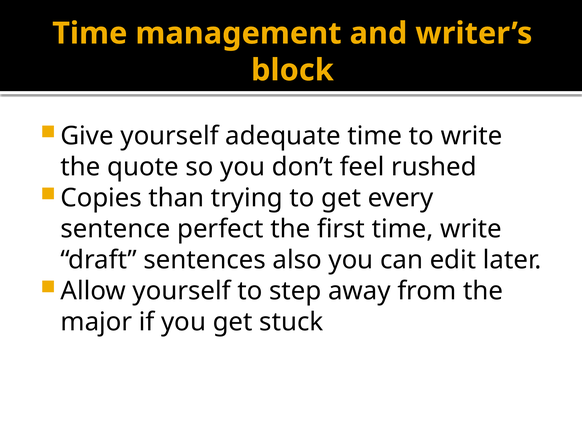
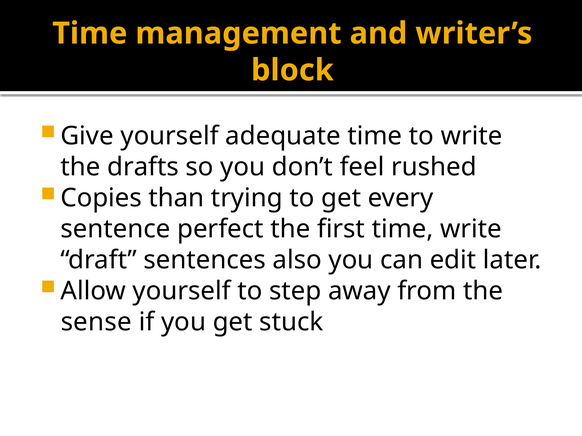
quote: quote -> drafts (143, 167)
major: major -> sense (96, 322)
